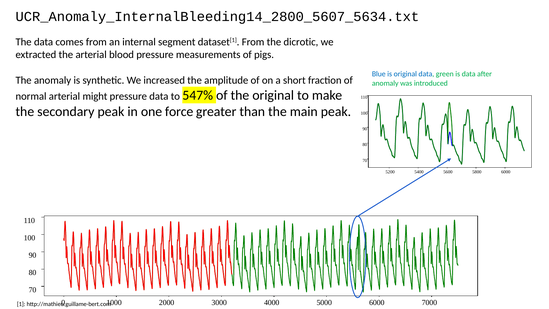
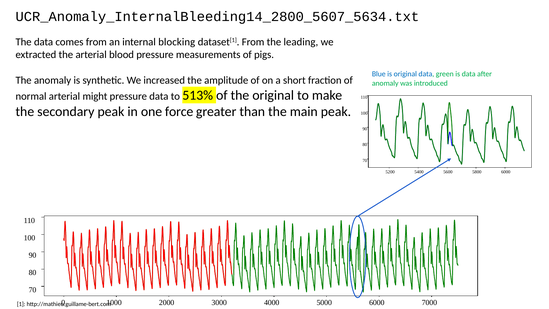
segment: segment -> blocking (177, 42)
dicrotic: dicrotic -> leading (301, 42)
547%: 547% -> 513% (198, 95)
